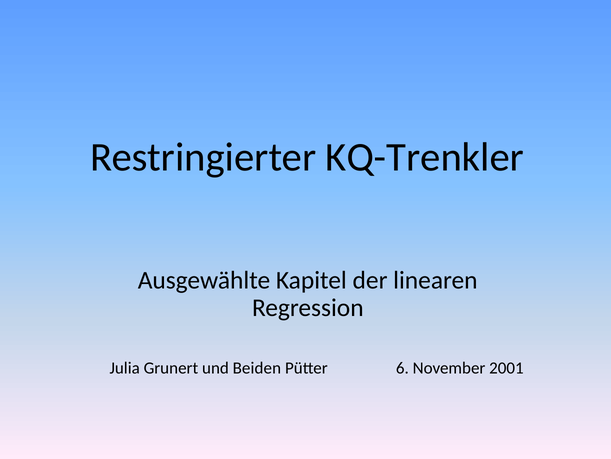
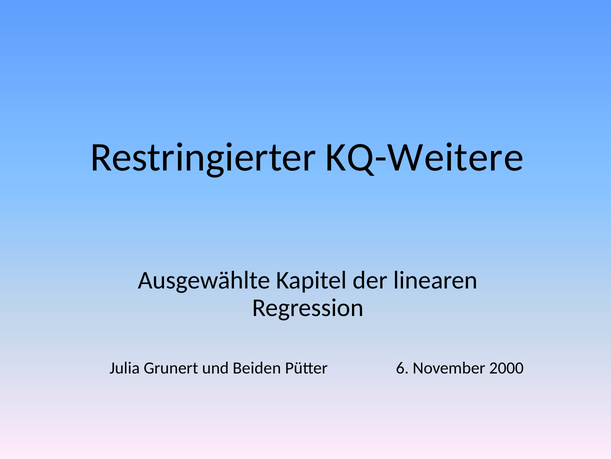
KQ-Trenkler: KQ-Trenkler -> KQ-Weitere (425, 157)
2001: 2001 -> 2000 (506, 368)
